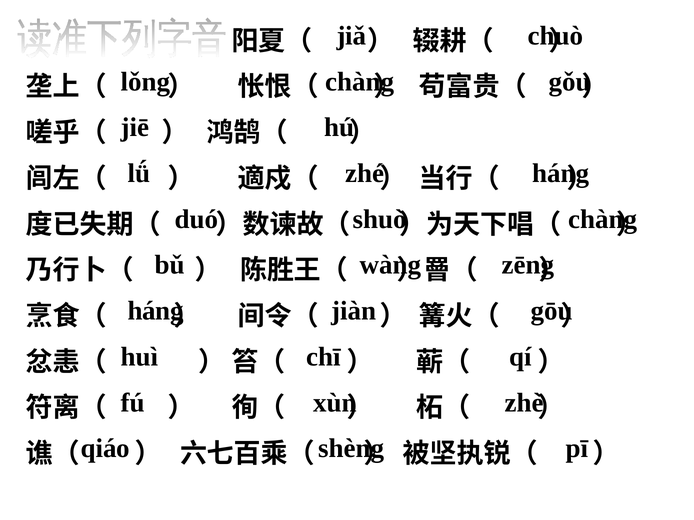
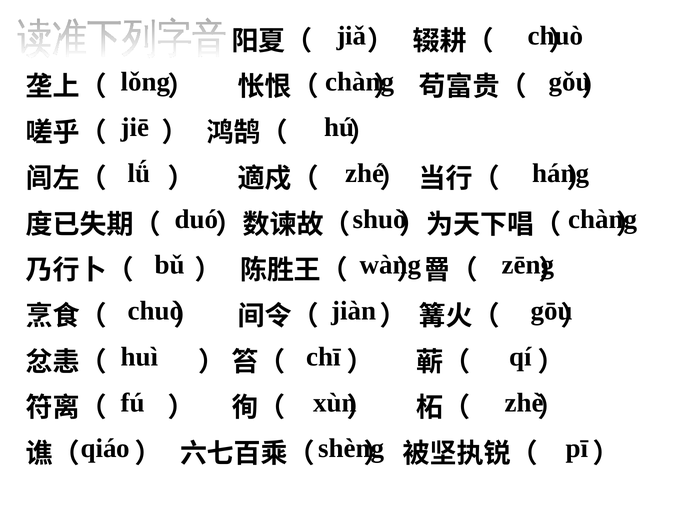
háng: háng -> chuò (156, 311)
